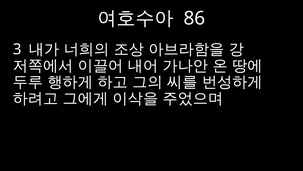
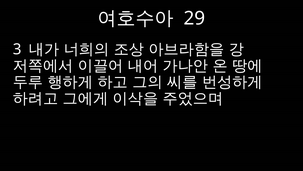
86: 86 -> 29 (194, 18)
